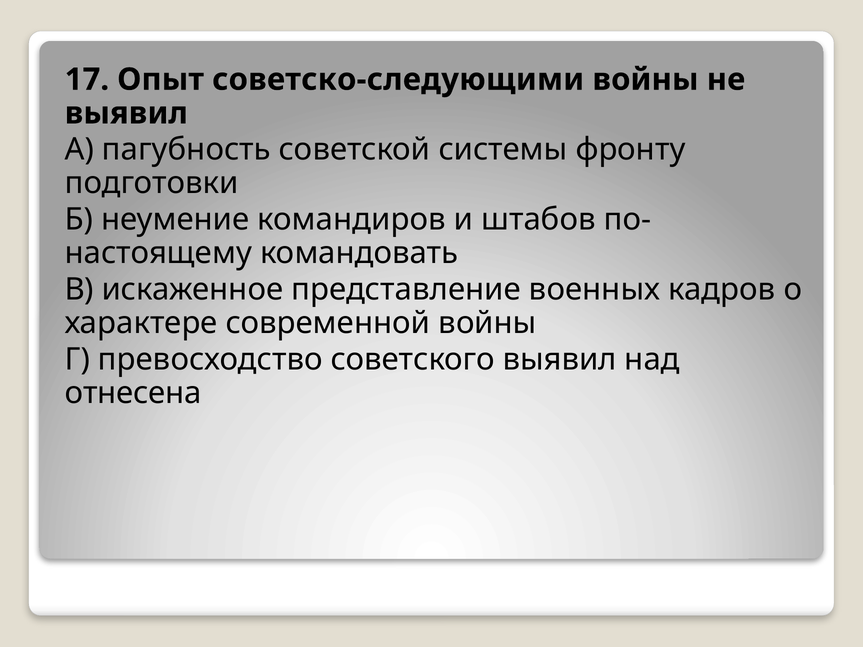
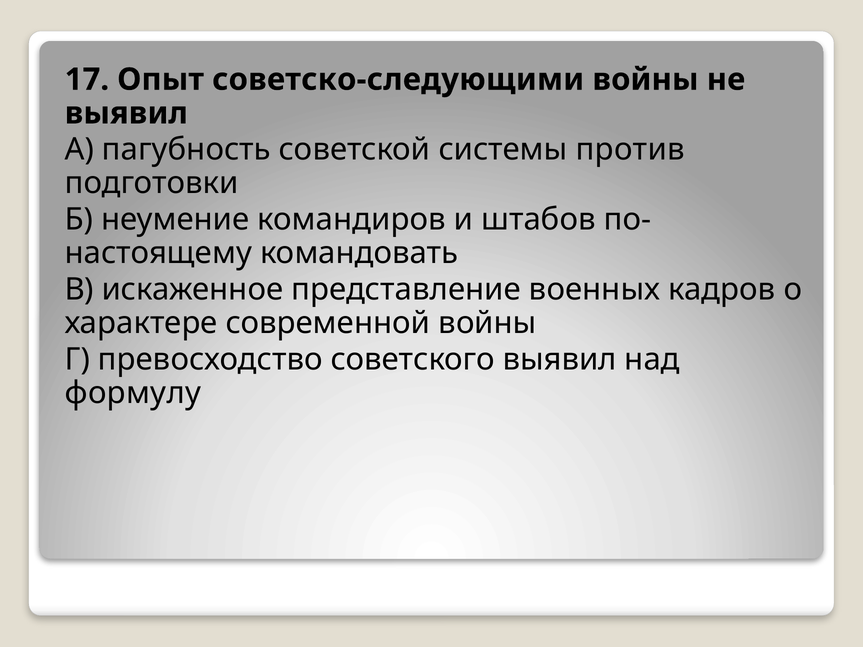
фронту: фронту -> против (630, 150)
отнесена: отнесена -> формулу (133, 393)
